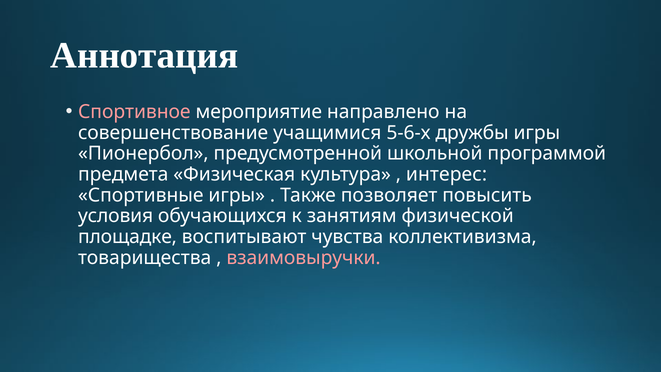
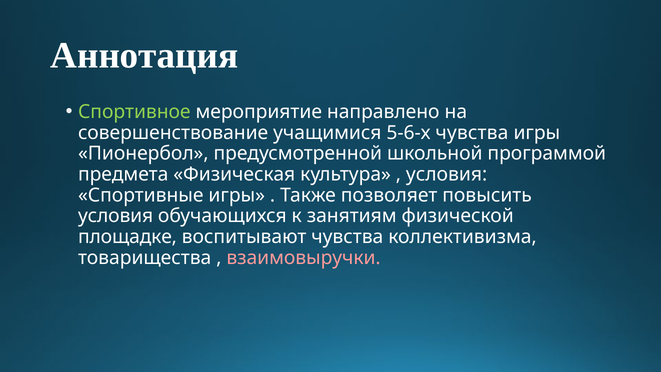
Спортивное colour: pink -> light green (134, 112)
5-6-х дружбы: дружбы -> чувства (472, 133)
интерес: интерес -> условия (447, 174)
